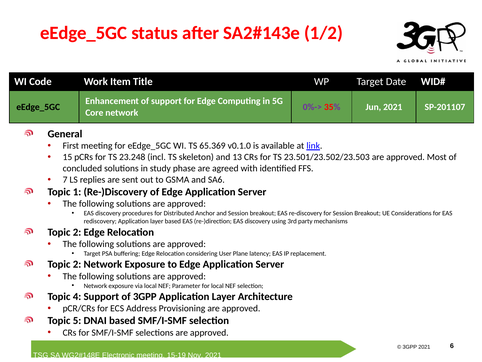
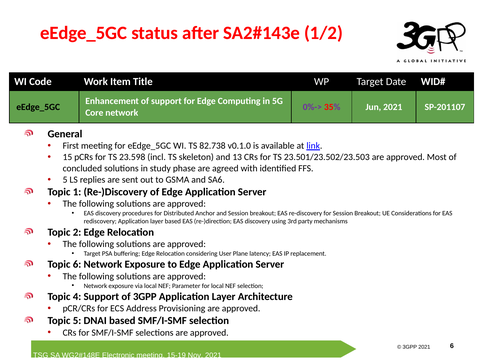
65.369: 65.369 -> 82.738 (212, 146)
23.248: 23.248 -> 23.598 (132, 157)
7: 7 -> 5 (65, 179)
2: 2 -> 6 (77, 264)
